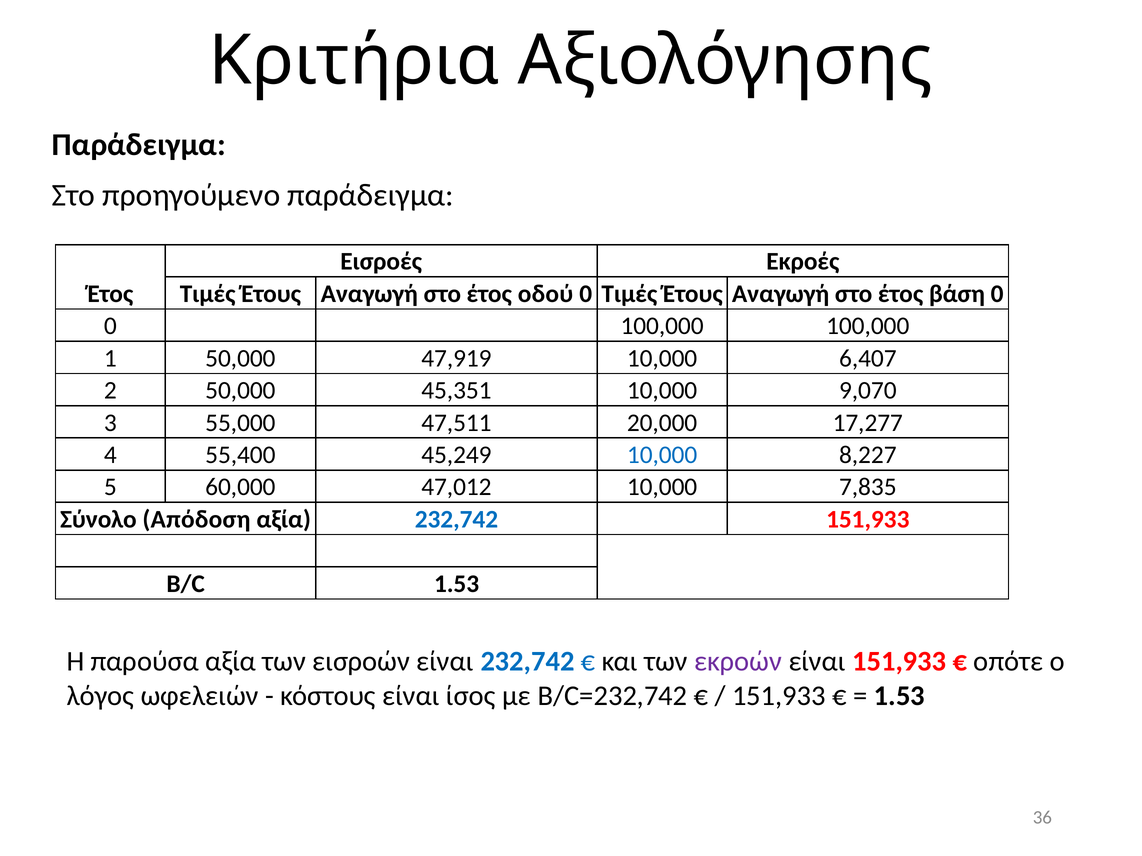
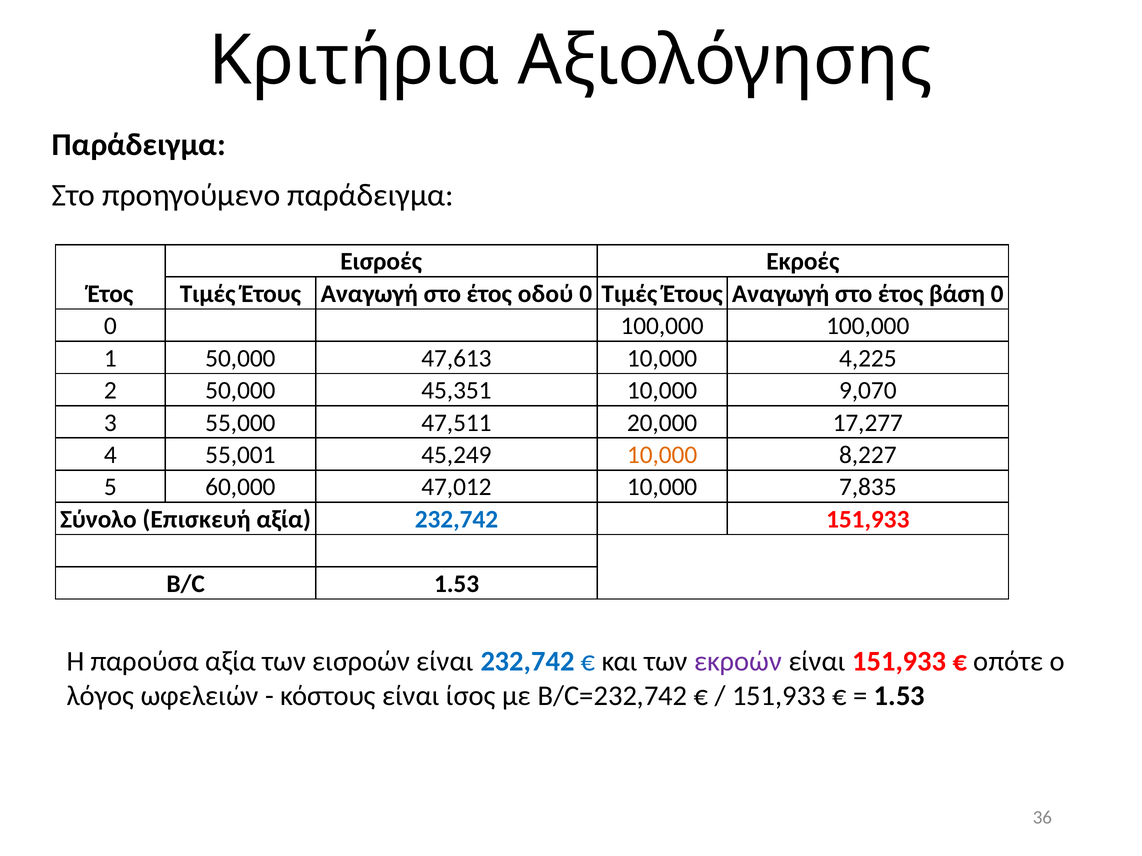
47,919: 47,919 -> 47,613 (456, 358)
6,407: 6,407 -> 4,225 (868, 358)
55,400: 55,400 -> 55,001 (240, 455)
10,000 colour: blue -> orange (662, 455)
Απόδοση: Απόδοση -> Επισκευή (197, 520)
